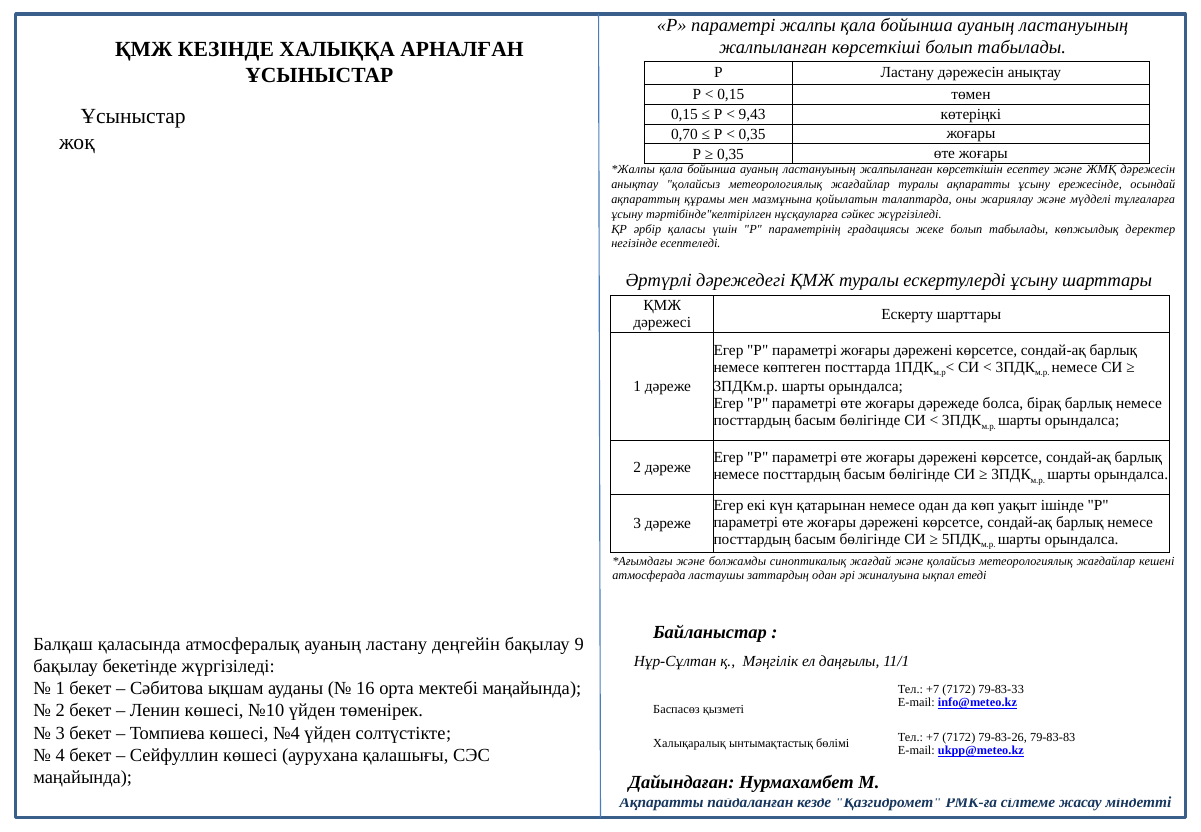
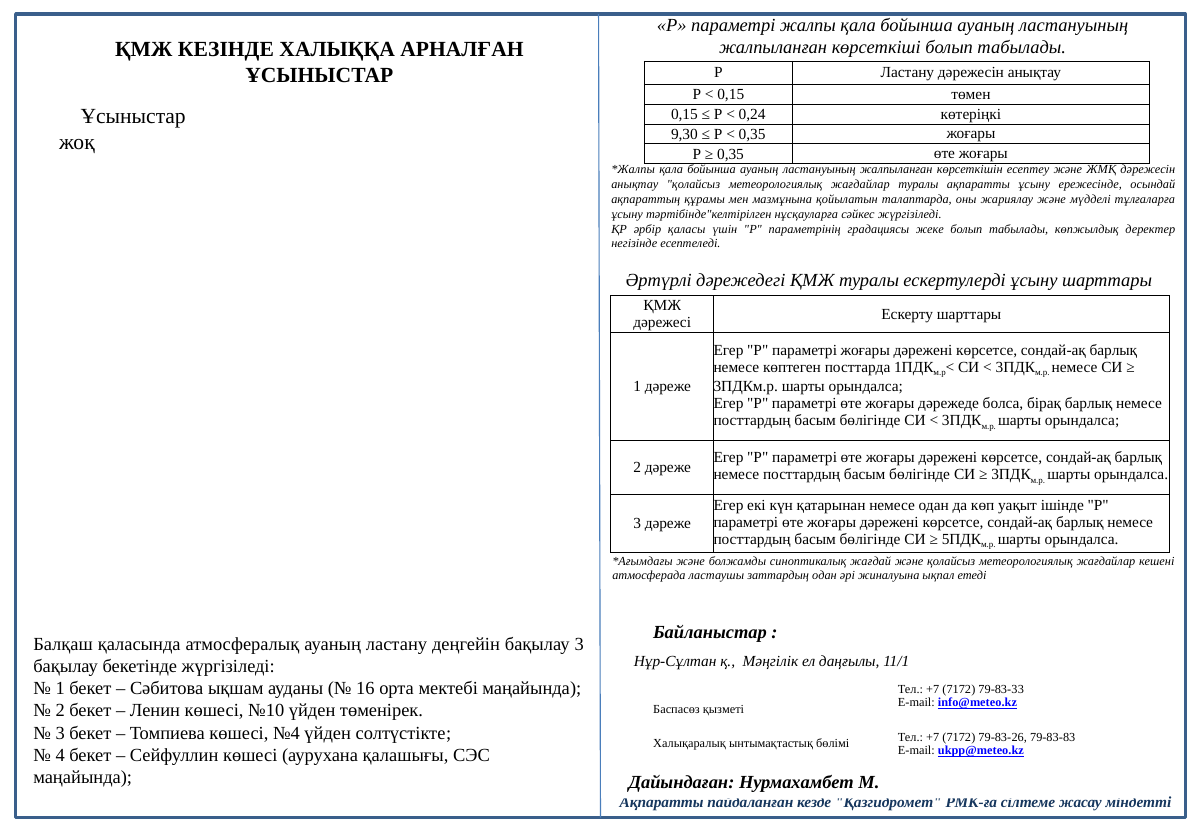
9,43: 9,43 -> 0,24 (752, 115)
0,70: 0,70 -> 9,30 (684, 134)
бақылау 9: 9 -> 3 (579, 644)
